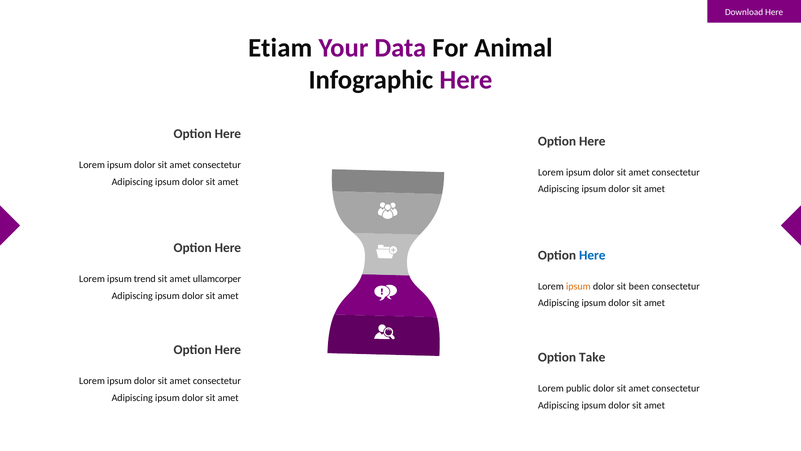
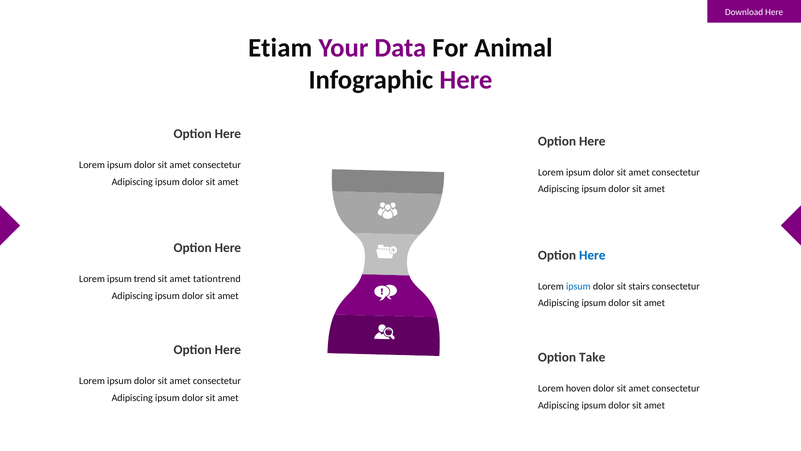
ullamcorper: ullamcorper -> tationtrend (217, 279)
ipsum colour: orange -> blue (578, 286)
been: been -> stairs (639, 286)
public: public -> hoven (578, 388)
